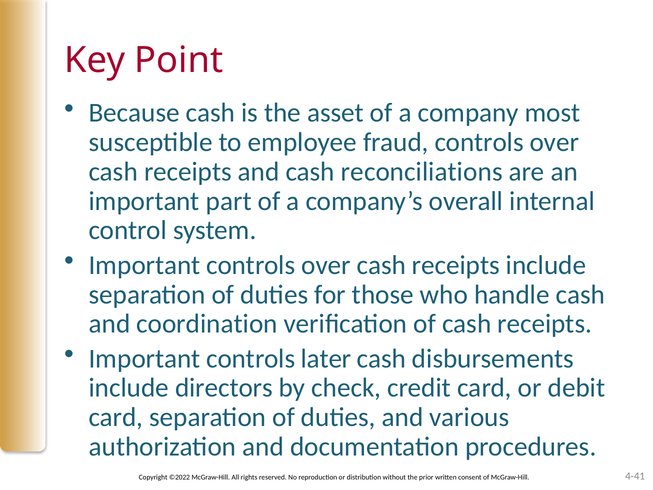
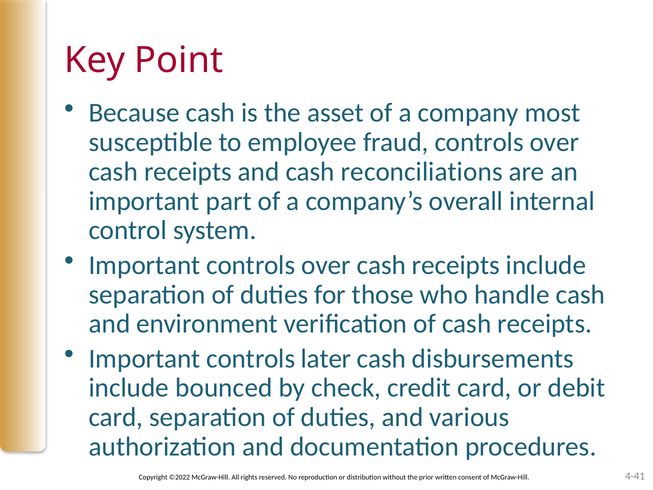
coordination: coordination -> environment (207, 324)
directors: directors -> bounced (224, 388)
